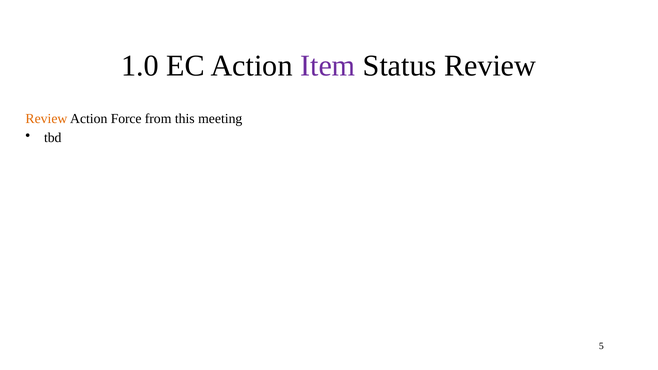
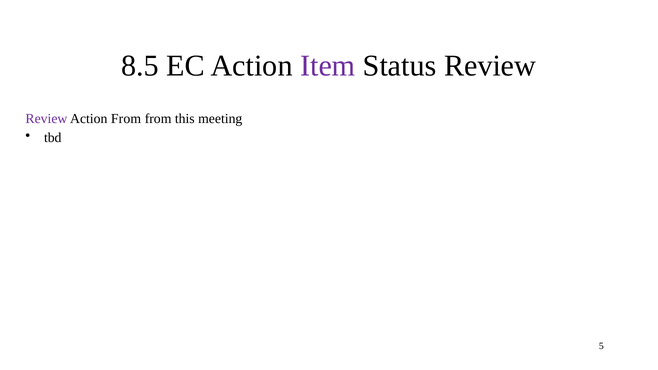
1.0: 1.0 -> 8.5 (140, 66)
Review colour: orange -> purple (46, 119)
Action Force: Force -> From (126, 119)
